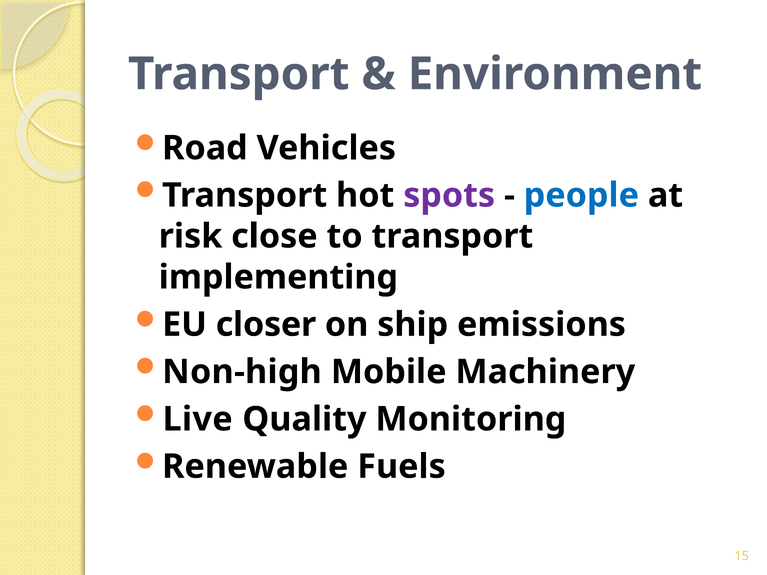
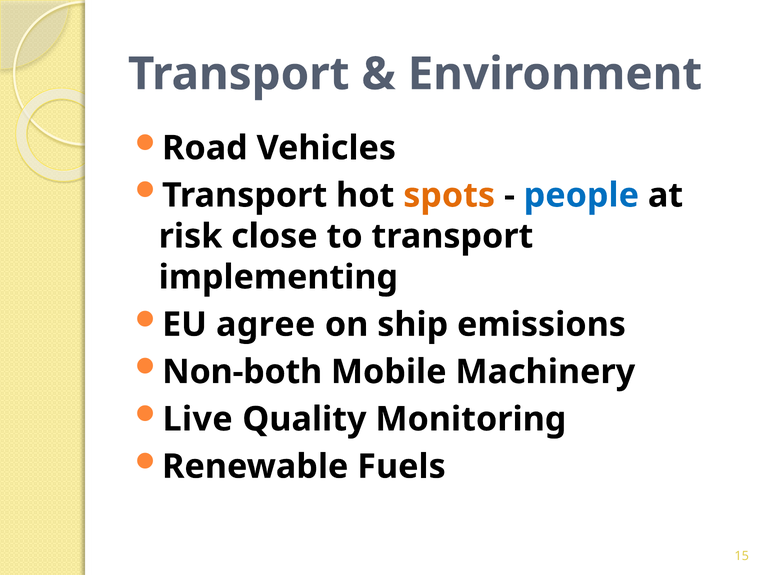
spots colour: purple -> orange (449, 195)
closer: closer -> agree (266, 325)
Non-high: Non-high -> Non-both (242, 372)
